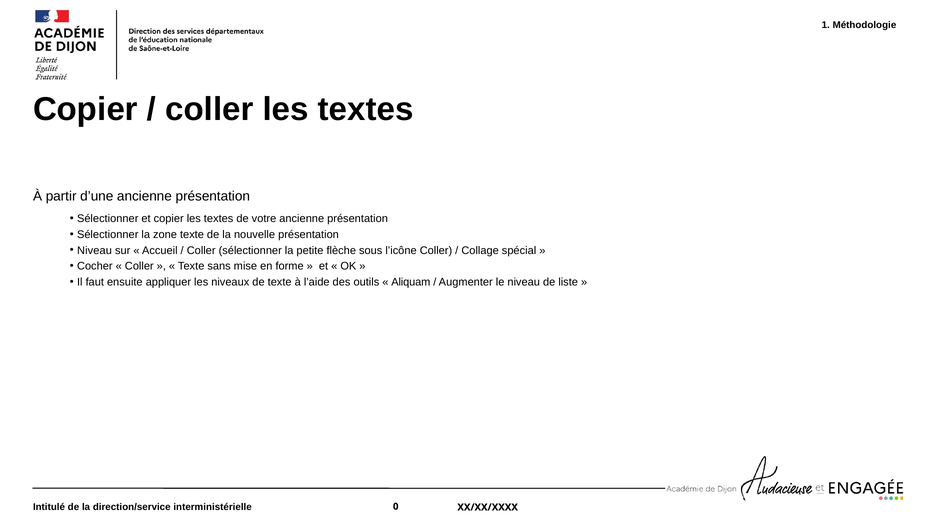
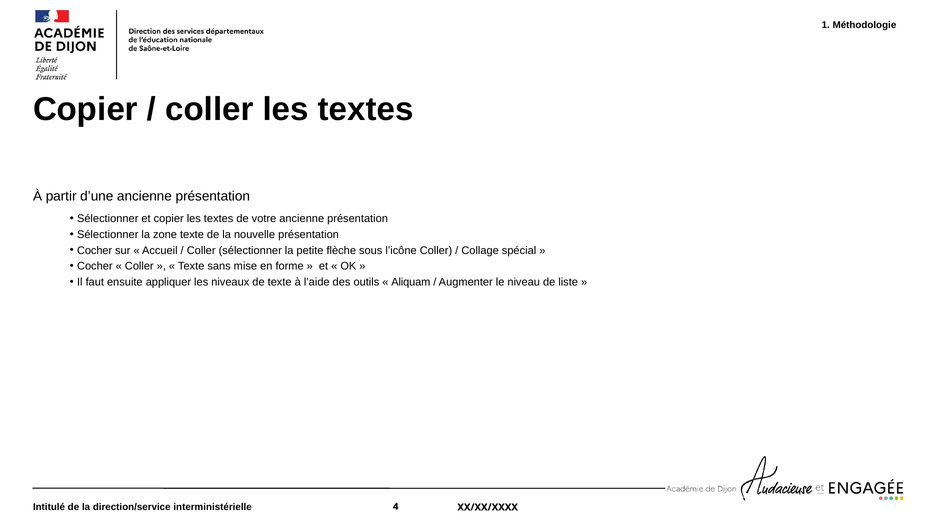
Niveau: Niveau -> Cocher (95, 250)
0: 0 -> 4 (396, 506)
